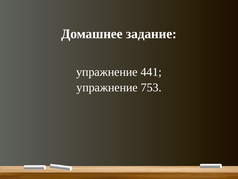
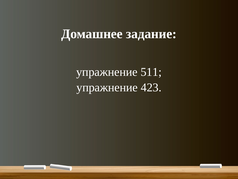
441: 441 -> 511 (151, 72)
753: 753 -> 423 (151, 87)
